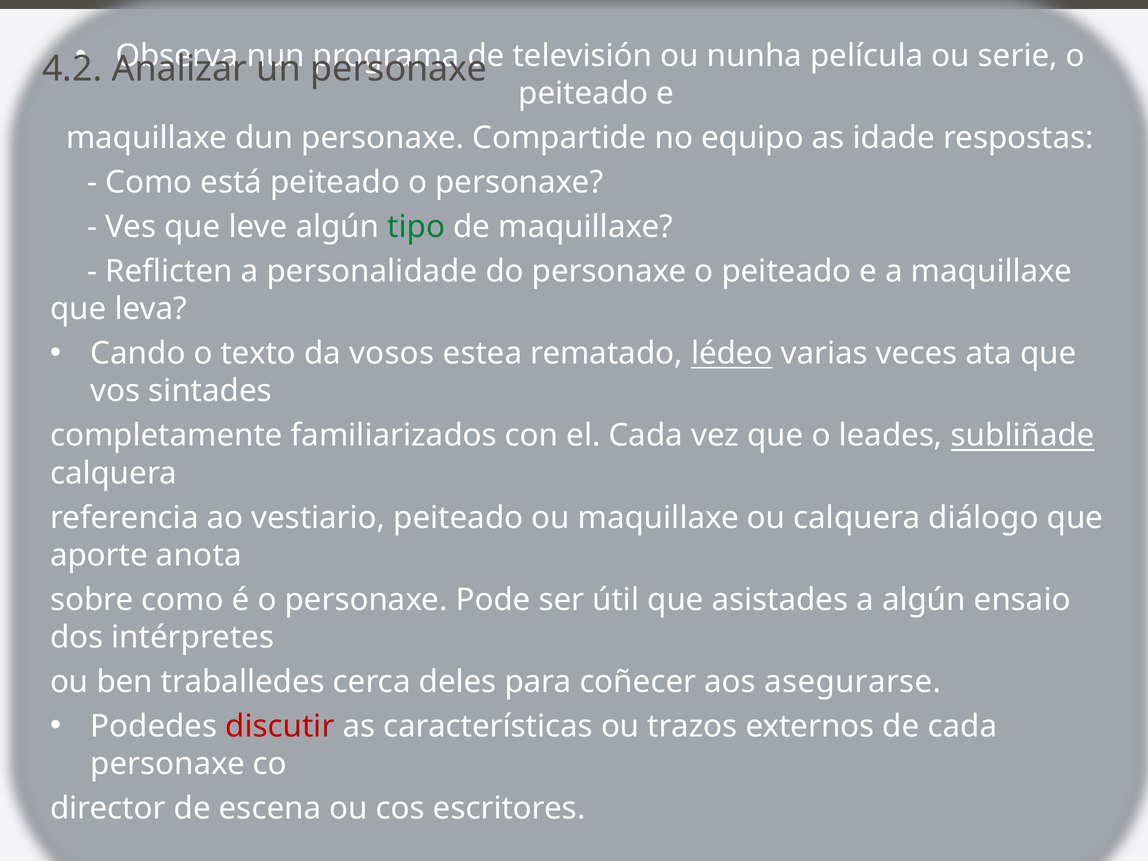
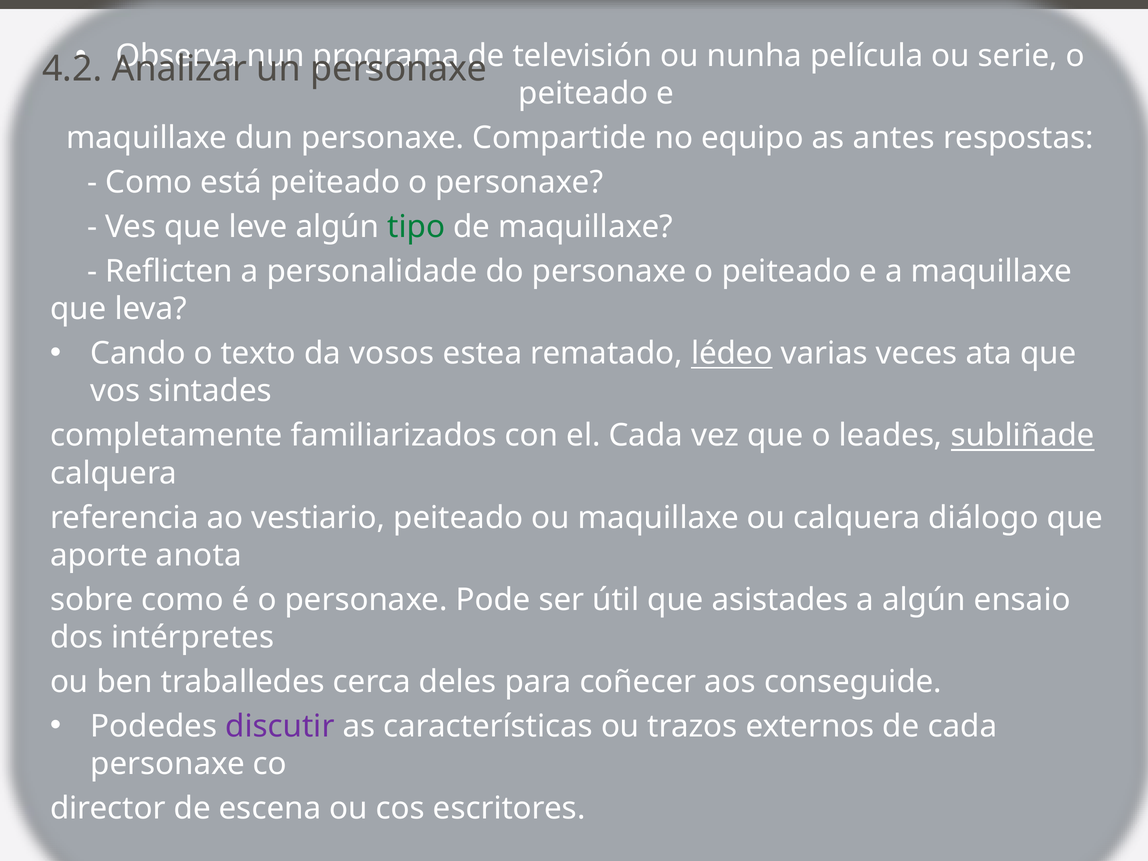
idade: idade -> antes (894, 138)
asegurarse: asegurarse -> conseguide (853, 682)
discutir colour: red -> purple (280, 726)
